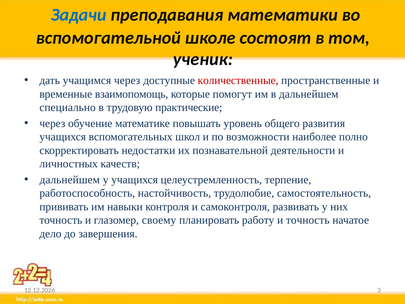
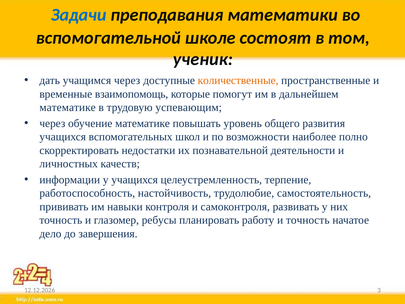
количественные colour: red -> orange (238, 80)
специально: специально -> математике (68, 107)
практические: практические -> успевающим (189, 107)
дальнейшем: дальнейшем -> информации (70, 179)
своему: своему -> ребусы (159, 220)
